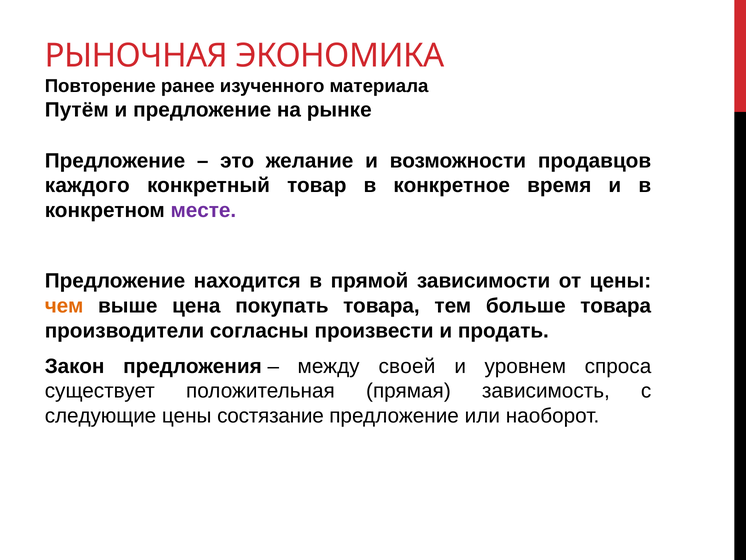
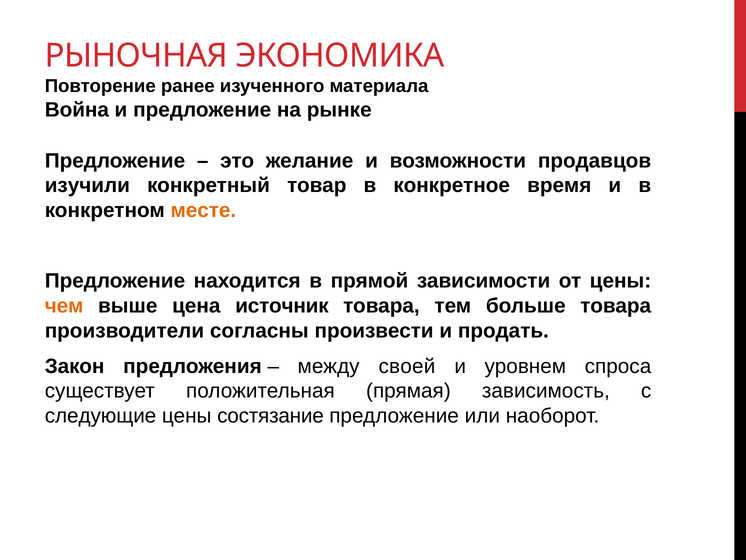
Путём: Путём -> Война (77, 110)
каждого: каждого -> изучили (87, 185)
месте colour: purple -> orange (203, 210)
покупать: покупать -> источник (282, 306)
